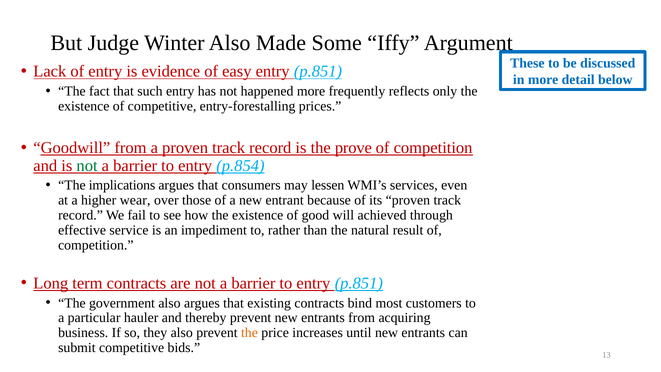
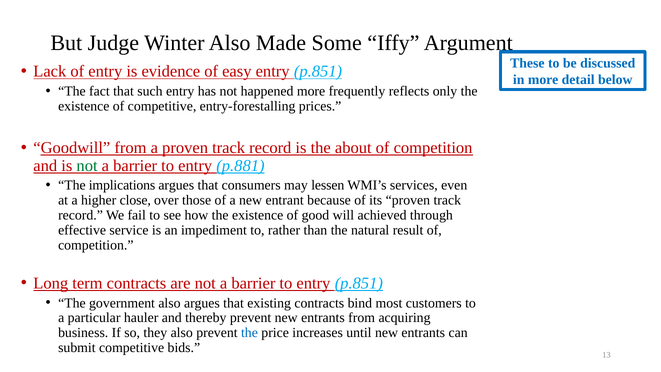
prove: prove -> about (353, 148)
p.854: p.854 -> p.881 (240, 165)
wear: wear -> close (135, 200)
the colour: orange -> blue (249, 333)
